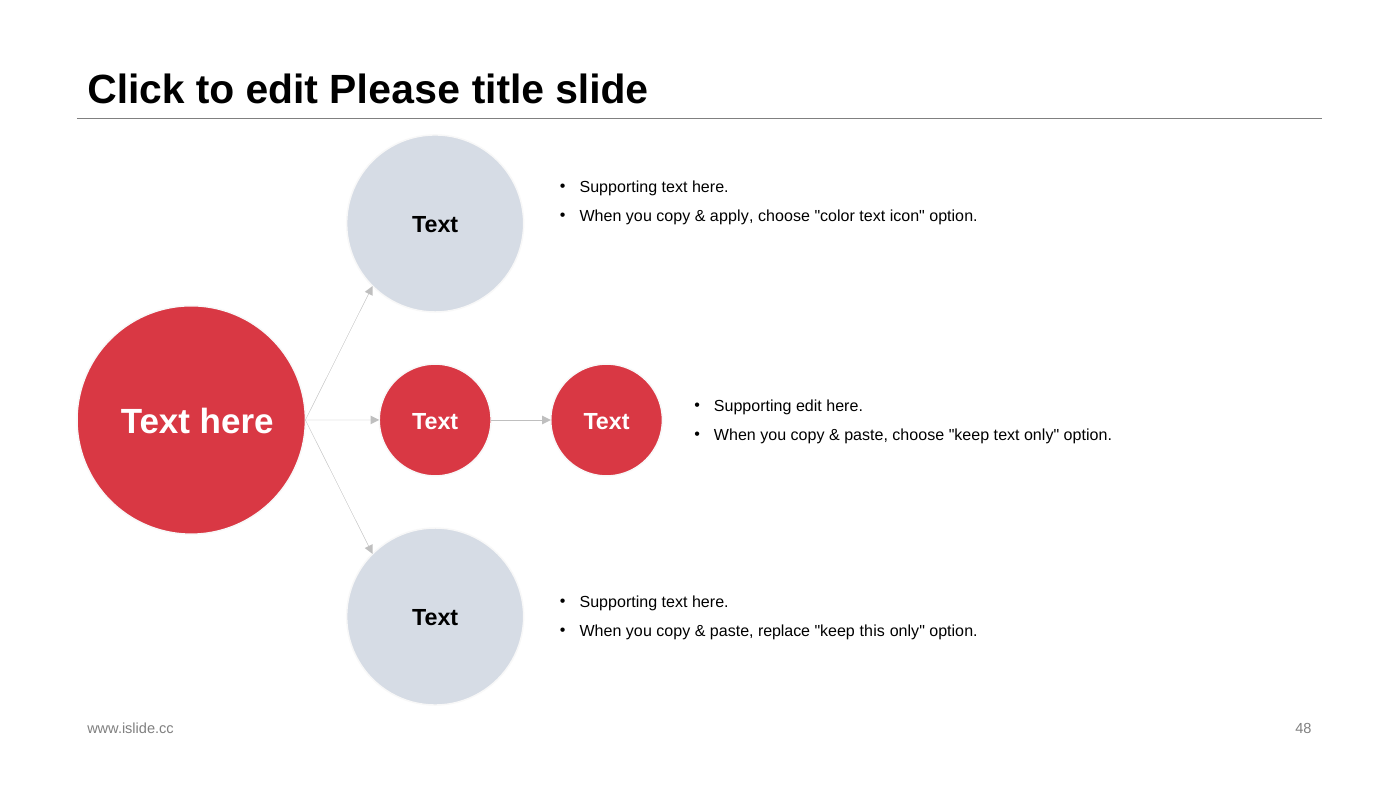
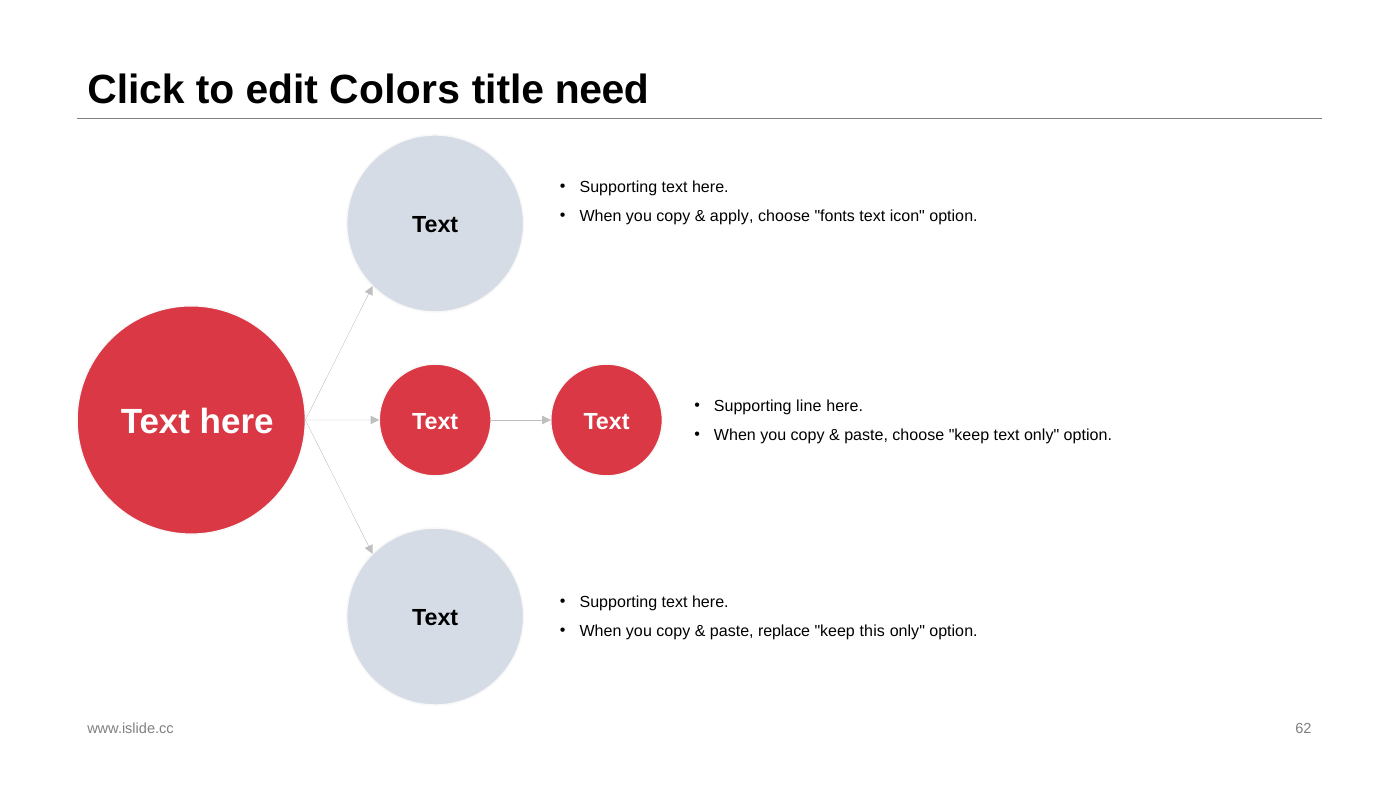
Please: Please -> Colors (395, 90)
slide: slide -> need (602, 90)
color: color -> fonts (835, 216)
Supporting edit: edit -> line (809, 406)
48: 48 -> 62 (1303, 729)
